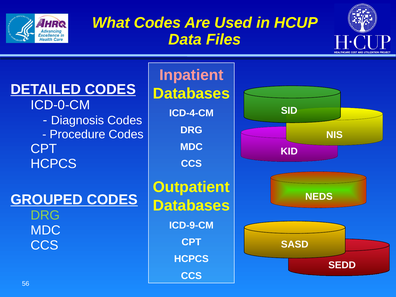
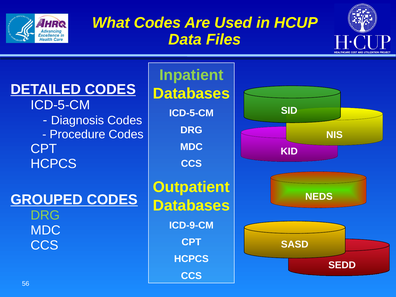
Inpatient colour: pink -> light green (191, 75)
ICD-0-CM: ICD-0-CM -> ICD-5-CM (60, 105)
ICD-4-CM: ICD-4-CM -> ICD-5-CM (191, 113)
